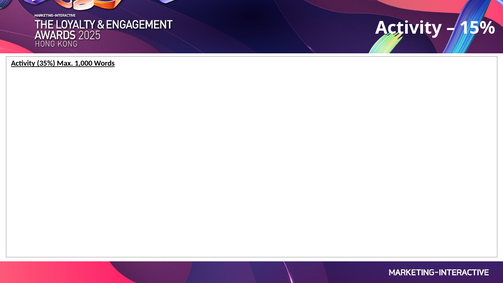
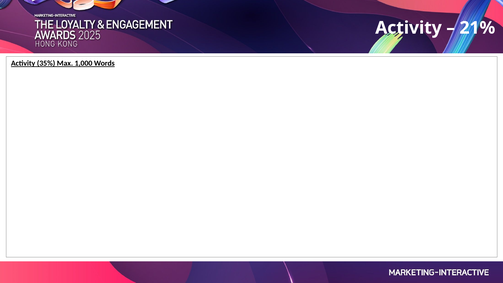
15%: 15% -> 21% (477, 28)
